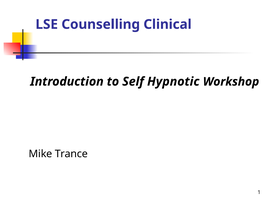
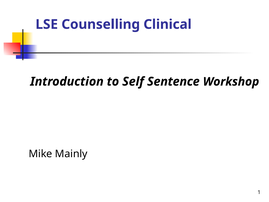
Hypnotic: Hypnotic -> Sentence (173, 81)
Trance: Trance -> Mainly (71, 154)
